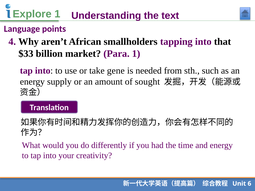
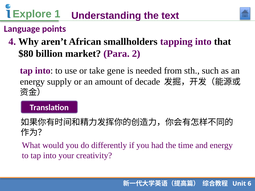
$33: $33 -> $80 (26, 54)
Para 1: 1 -> 2 (136, 54)
sought: sought -> decade (147, 82)
